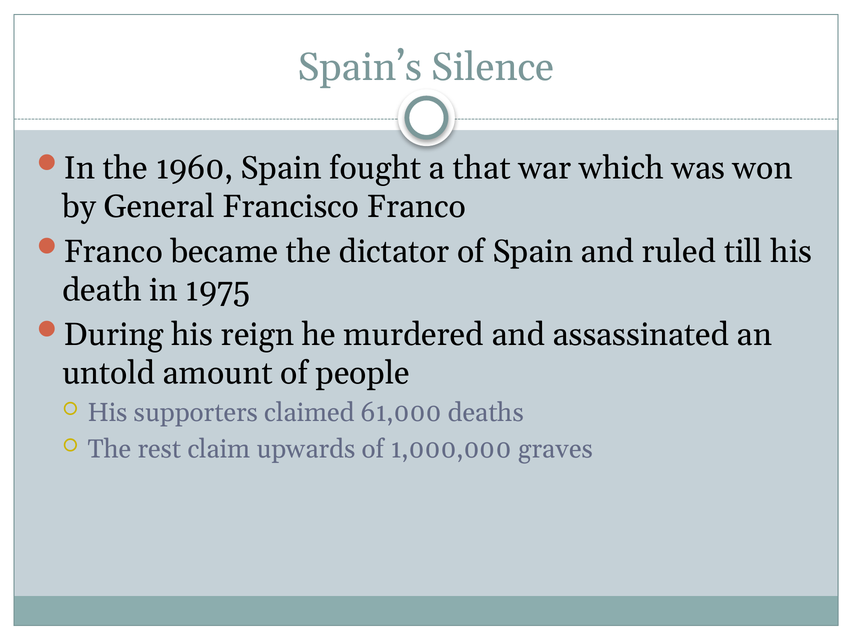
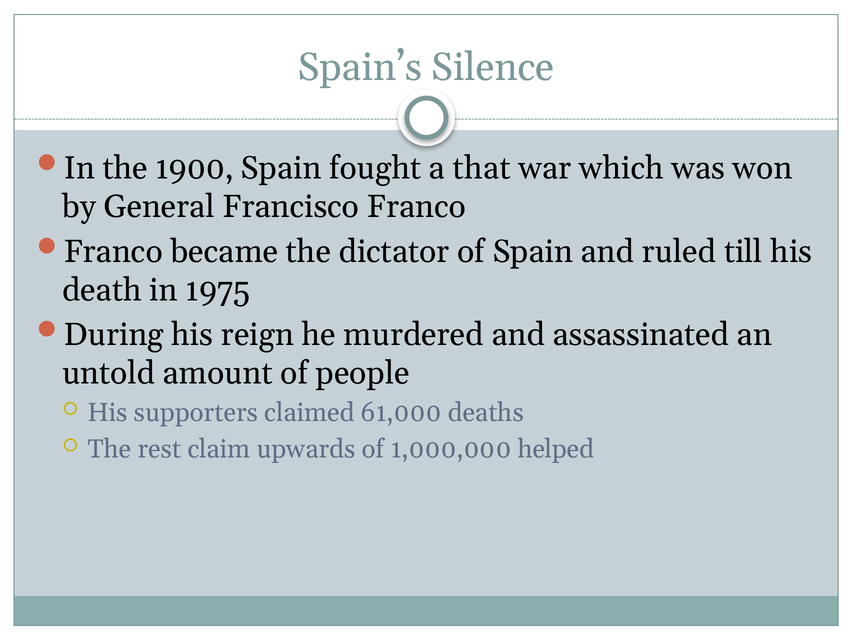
1960: 1960 -> 1900 (195, 168)
graves: graves -> helped (556, 449)
